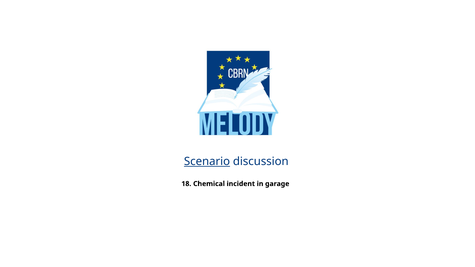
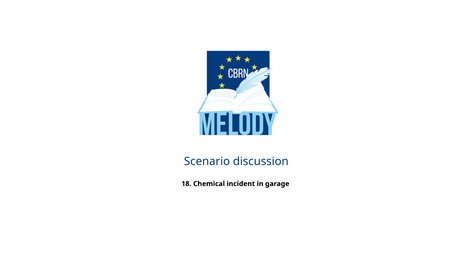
Scenario underline: present -> none (207, 162)
